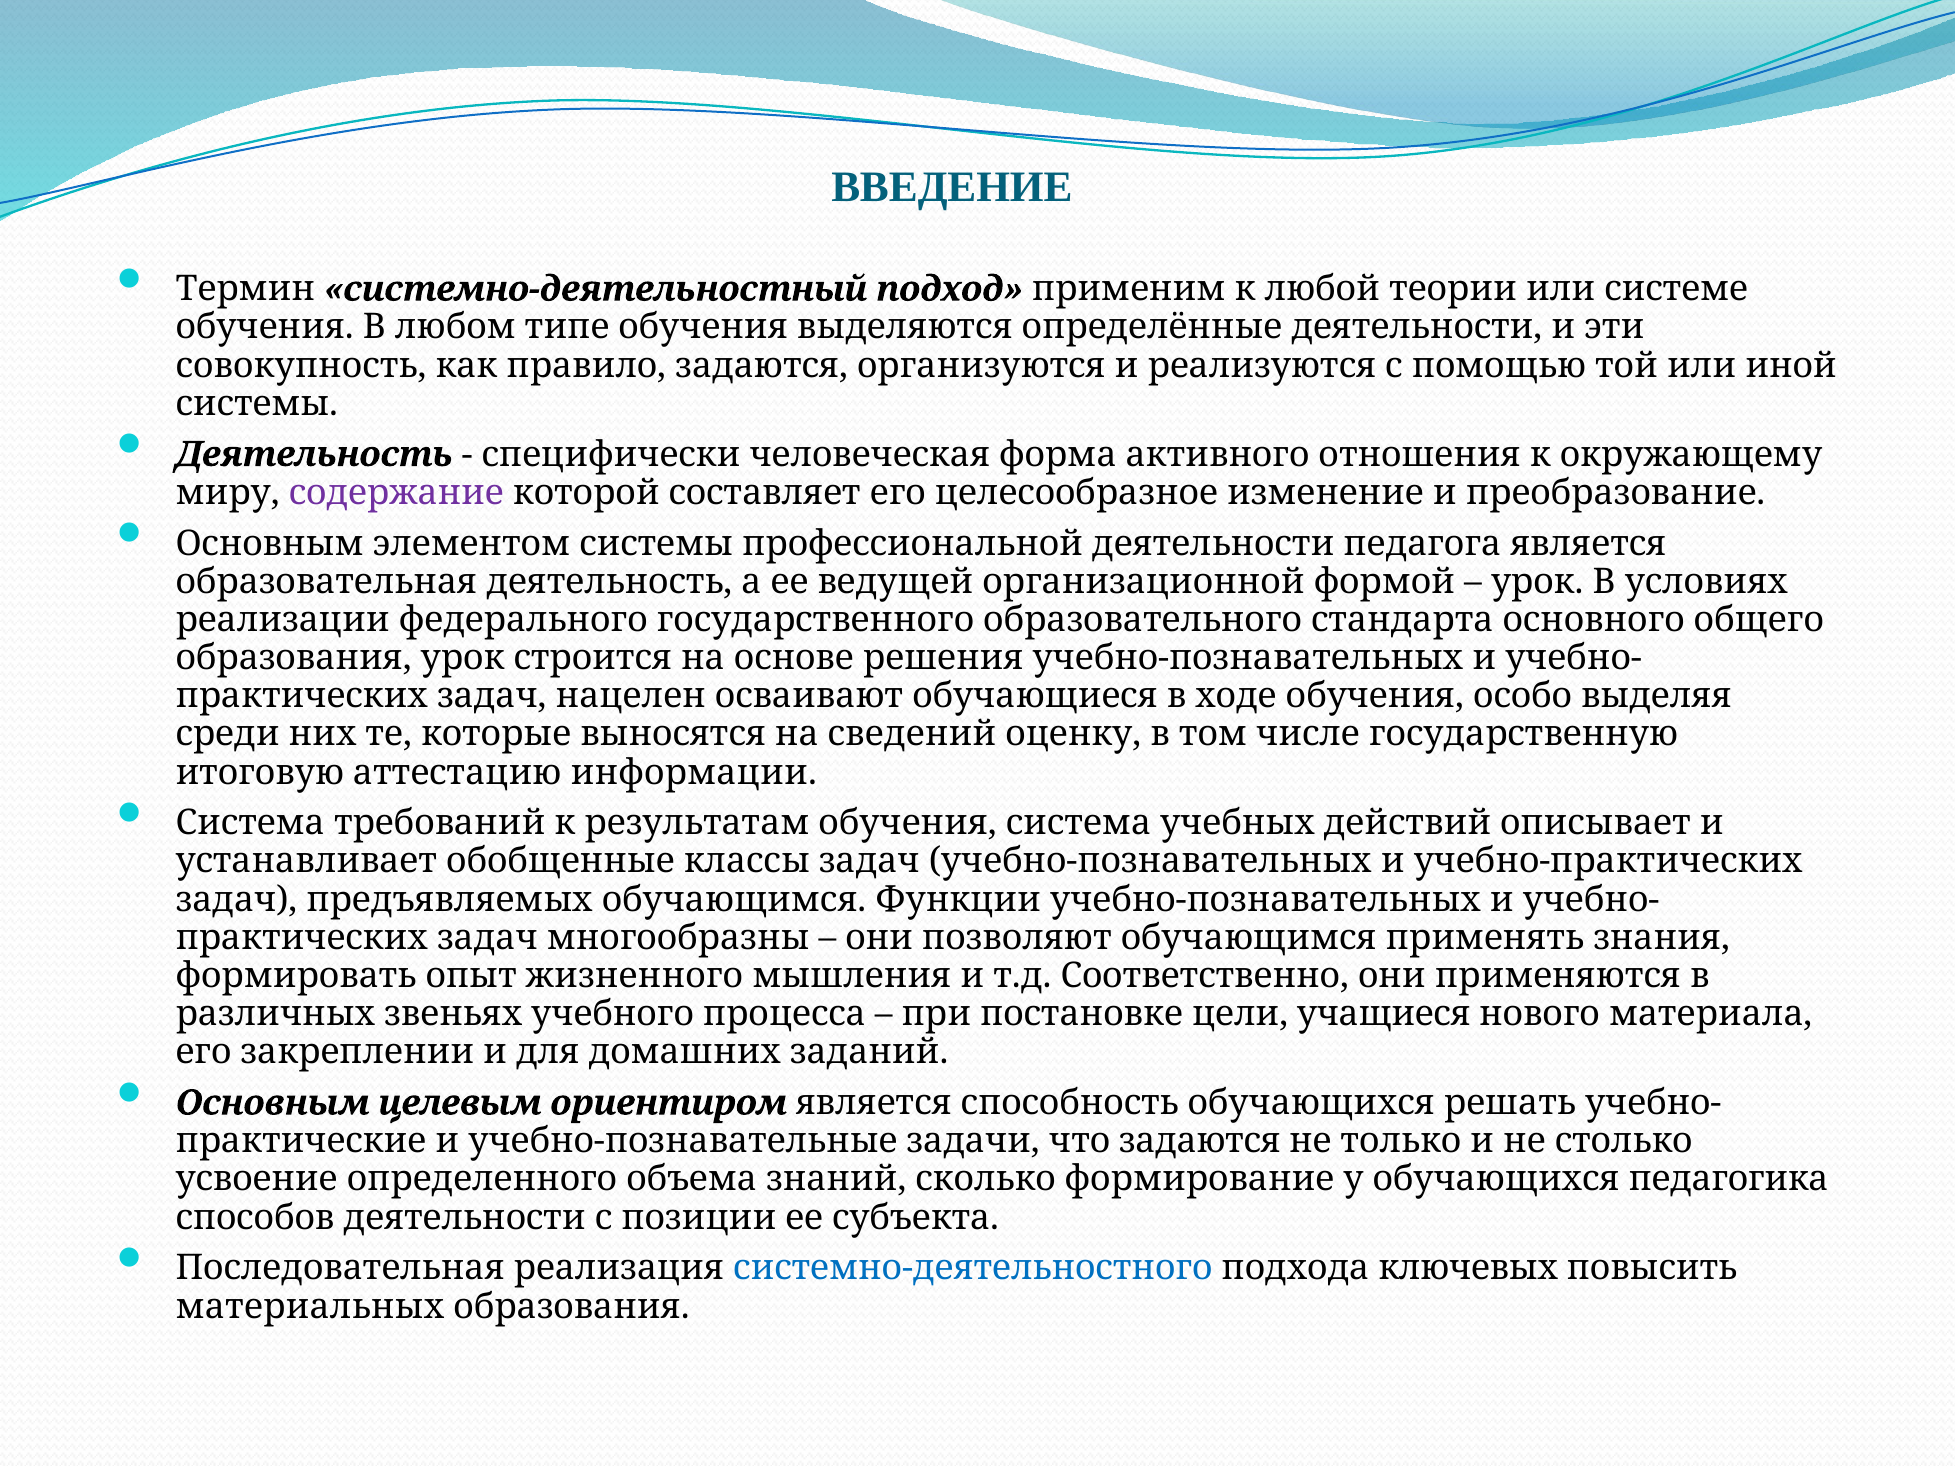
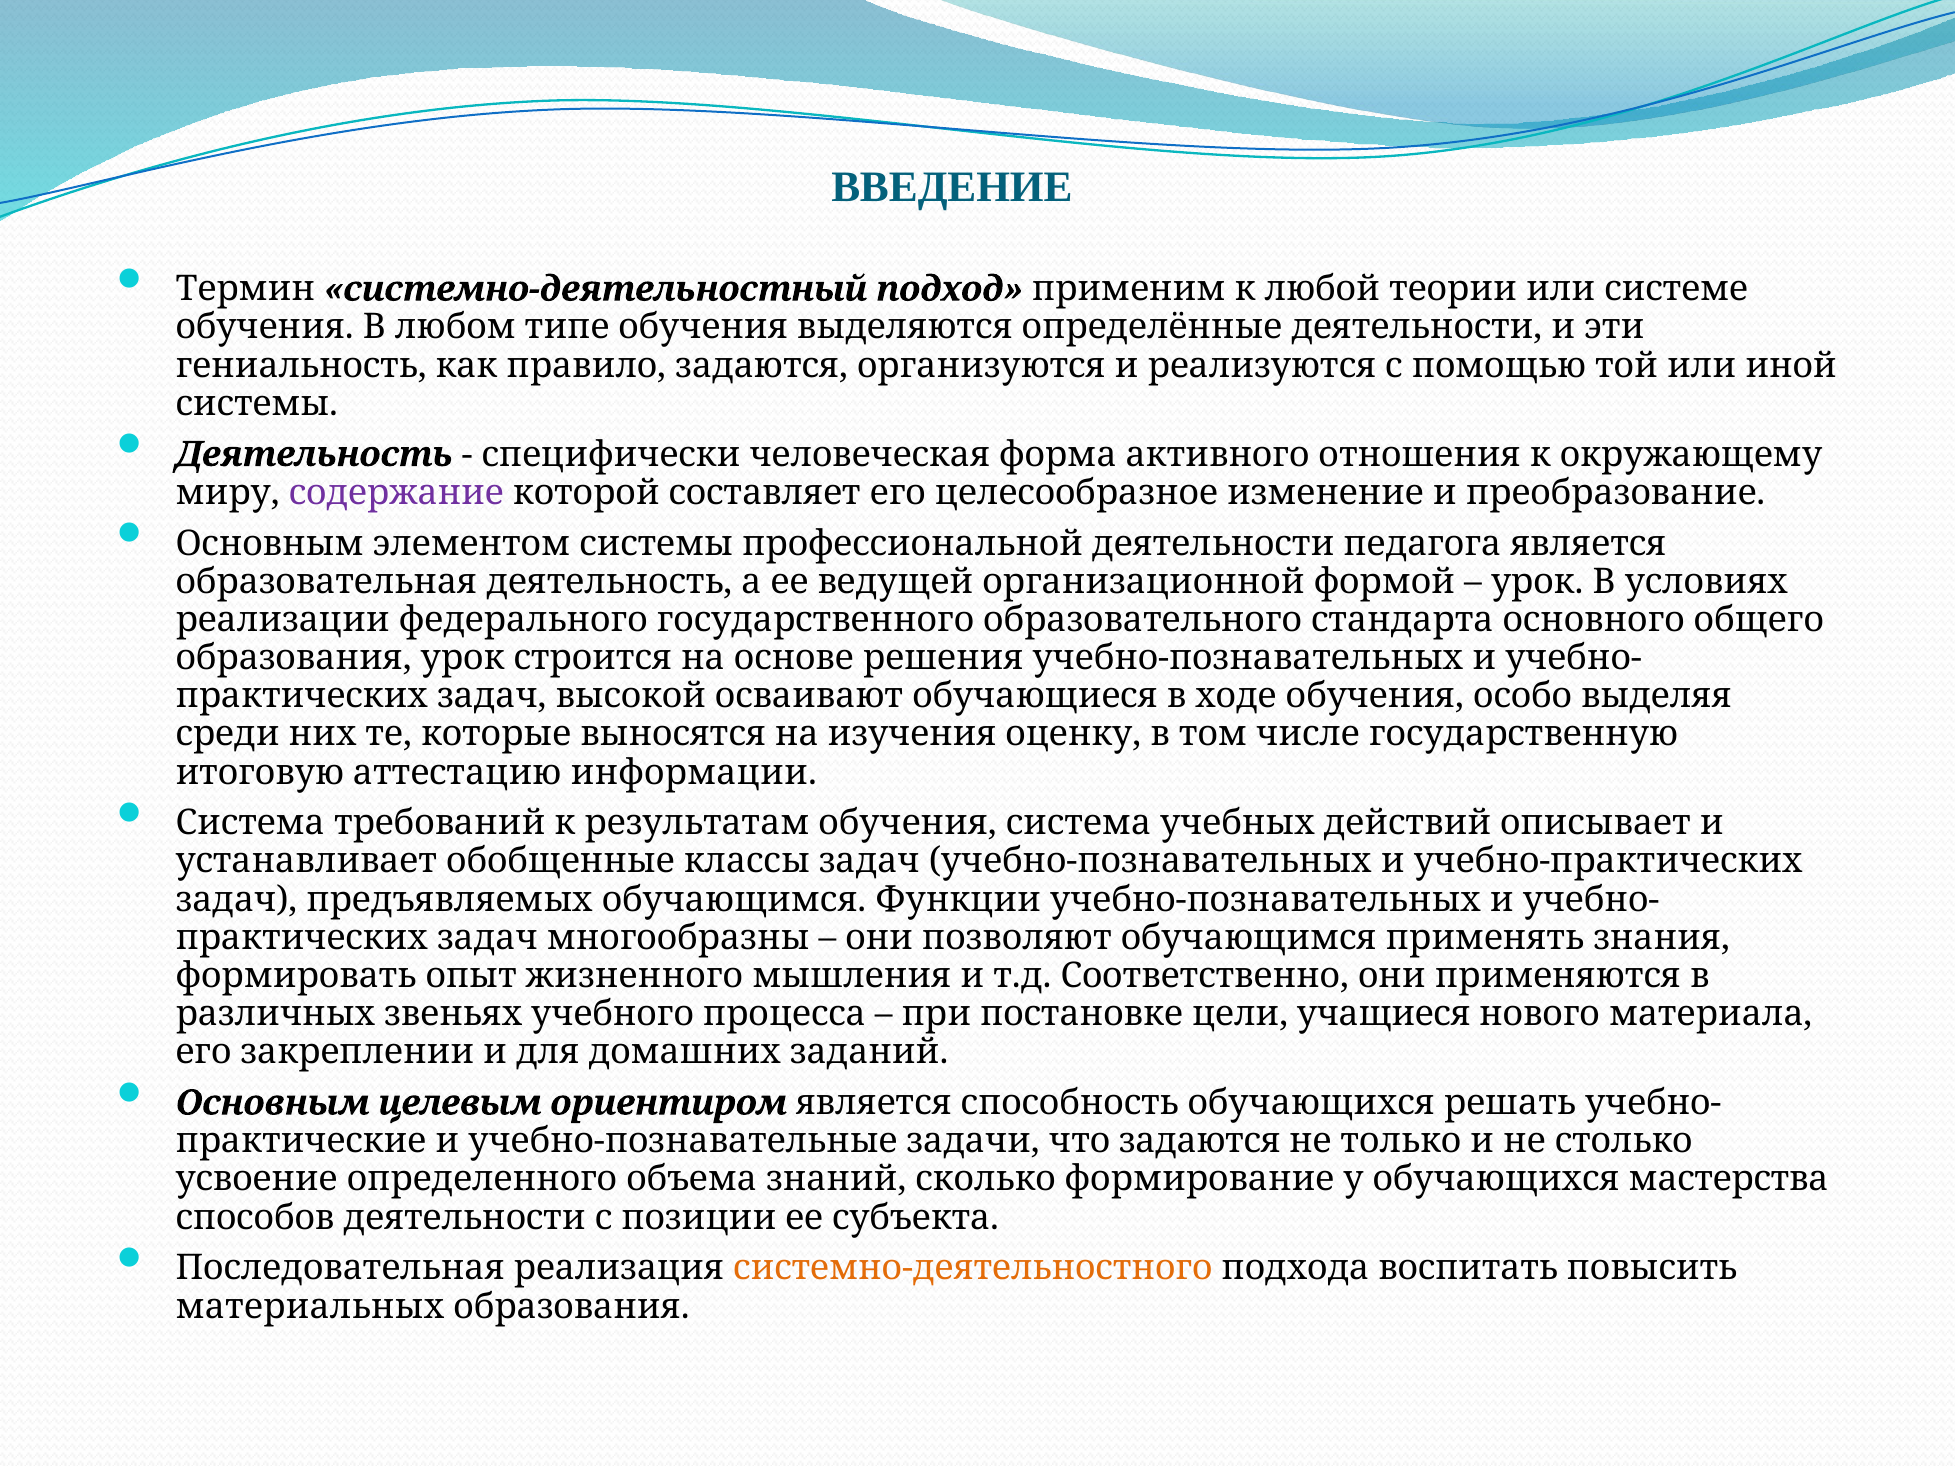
совокупность: совокупность -> гениальность (301, 365)
нацелен: нацелен -> высокой (631, 696)
сведений: сведений -> изучения (912, 734)
педагогика: педагогика -> мастерства (1729, 1180)
системно-деятельностного colour: blue -> orange (973, 1268)
ключевых: ключевых -> воспитать (1468, 1268)
